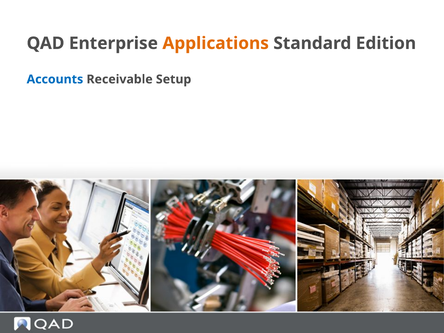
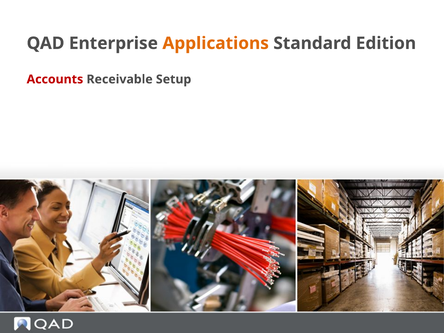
Accounts colour: blue -> red (55, 79)
